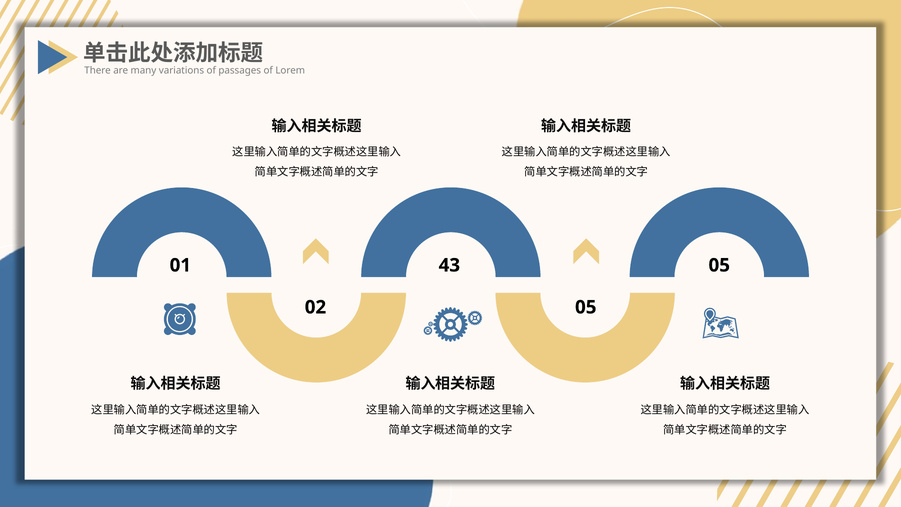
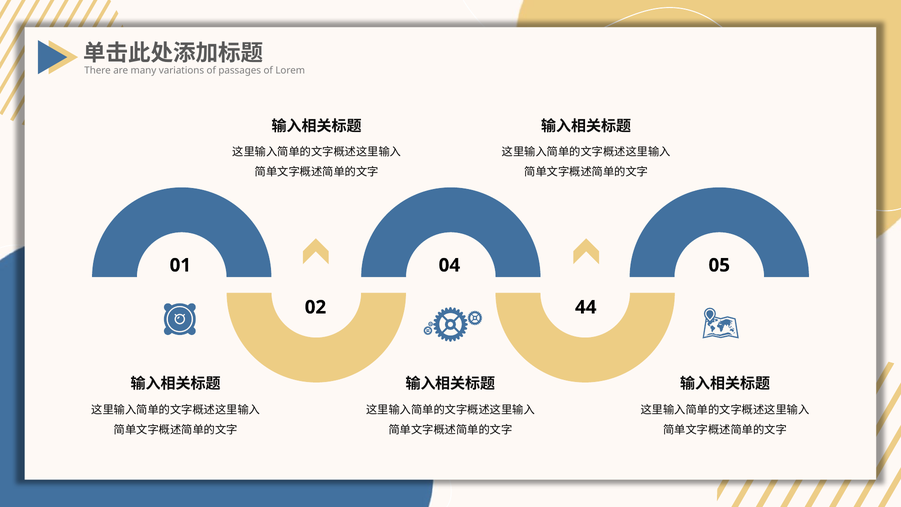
43: 43 -> 04 (449, 265)
02 05: 05 -> 44 (586, 307)
